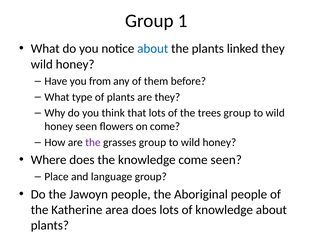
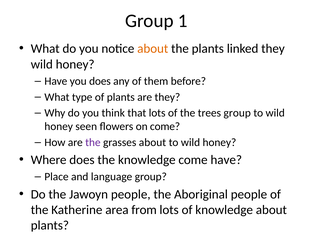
about colour: blue -> orange (153, 49)
you from: from -> does (100, 81)
grasses group: group -> about (152, 142)
come seen: seen -> have (226, 160)
area does: does -> from (144, 210)
